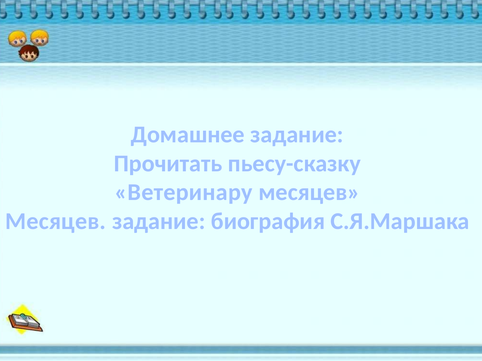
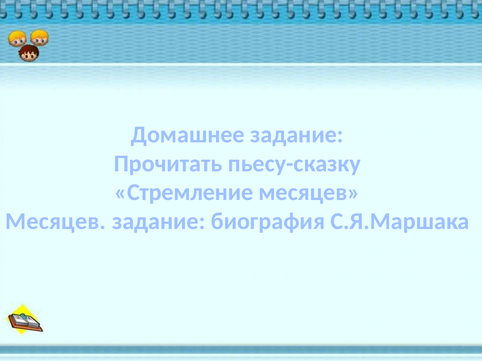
Ветеринару: Ветеринару -> Стремление (184, 193)
